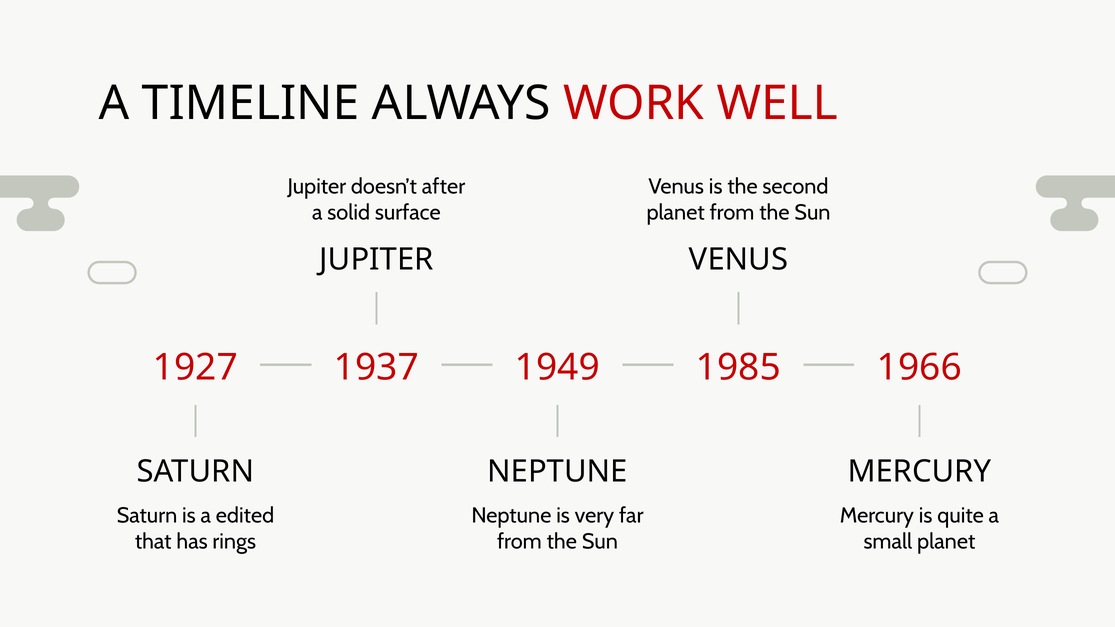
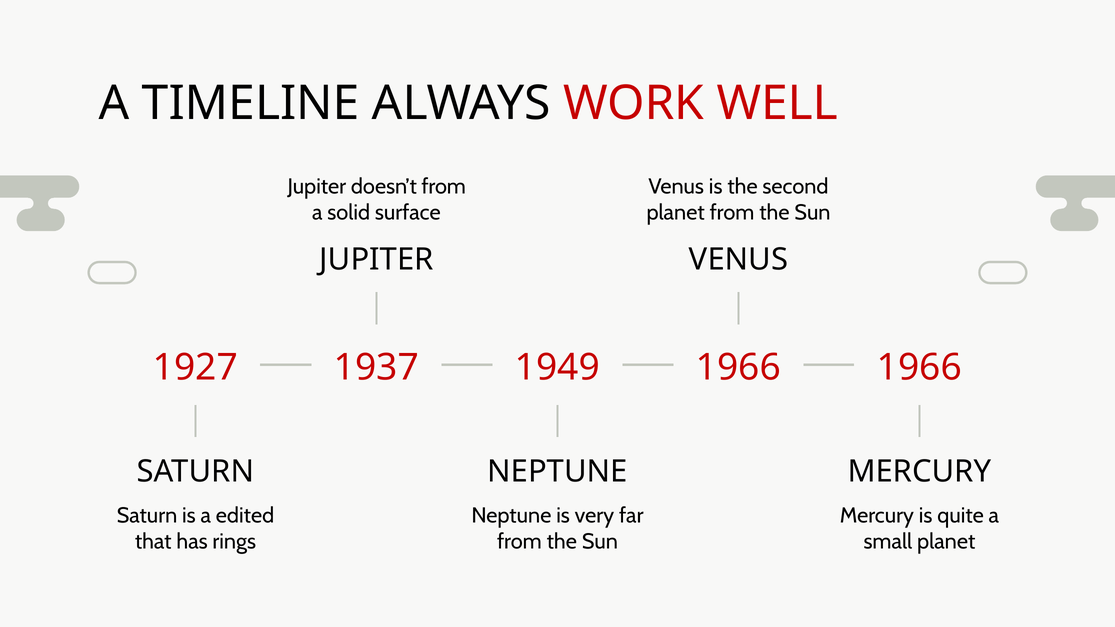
doesn’t after: after -> from (444, 187)
1949 1985: 1985 -> 1966 (738, 367)
